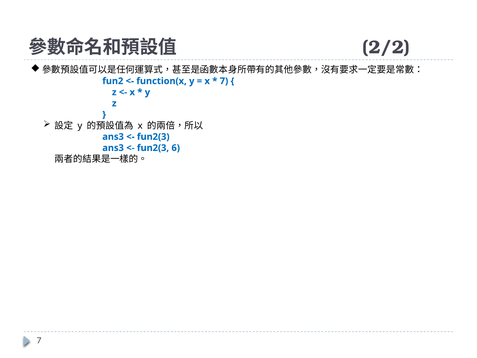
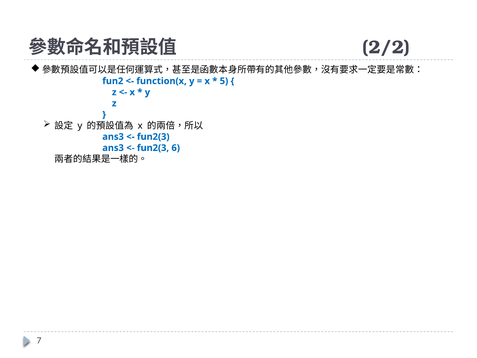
7: 7 -> 5 (224, 81)
